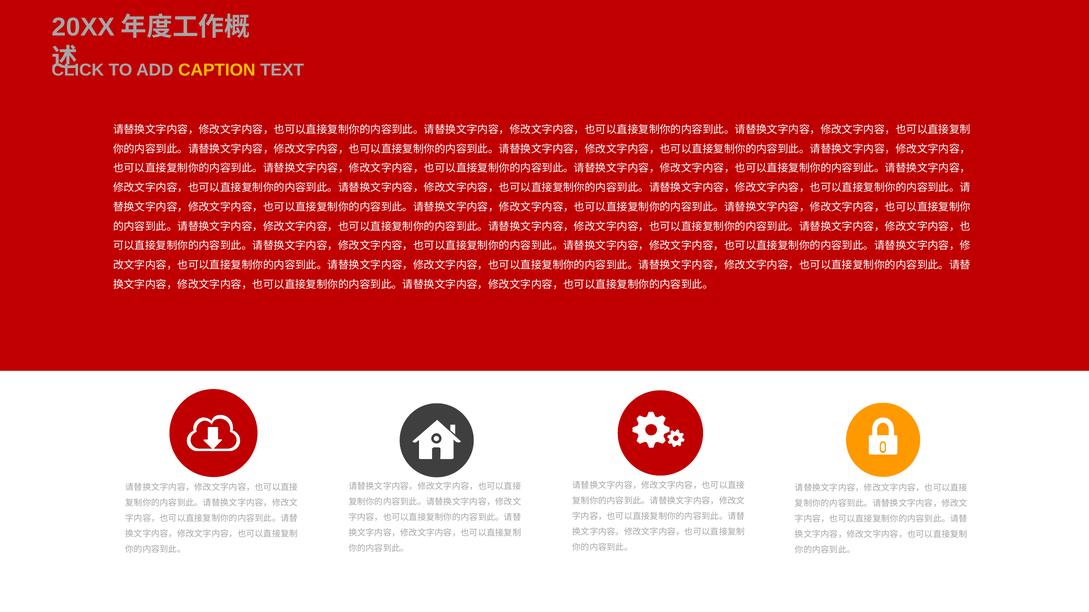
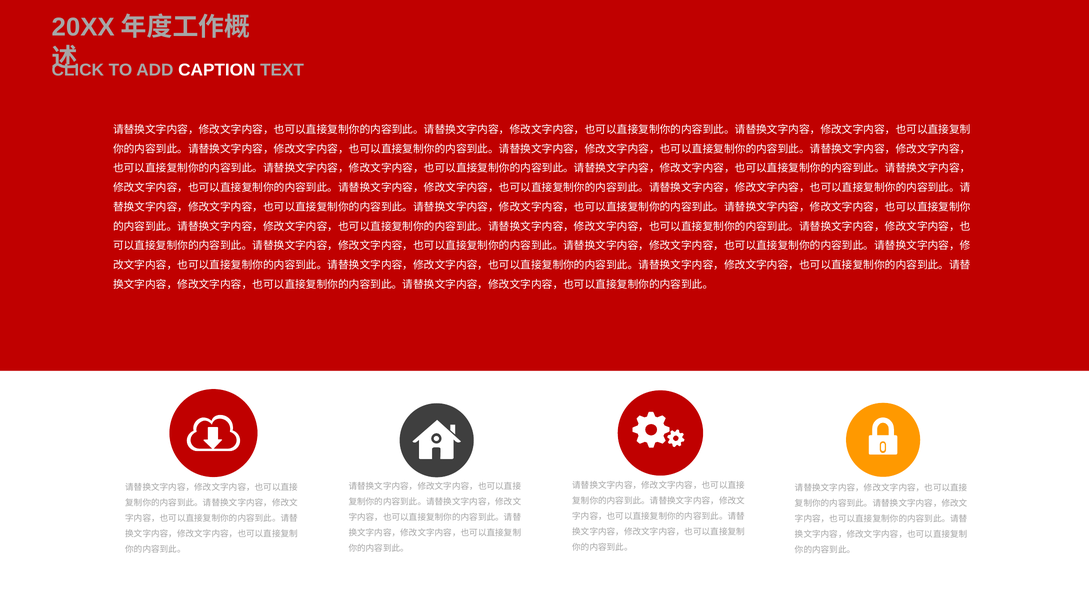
CAPTION colour: yellow -> white (217, 70)
